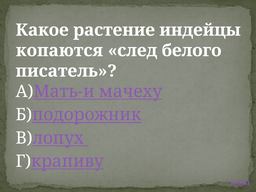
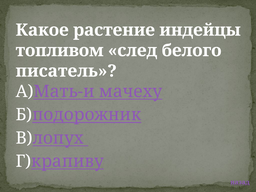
копаются: копаются -> топливом (60, 51)
